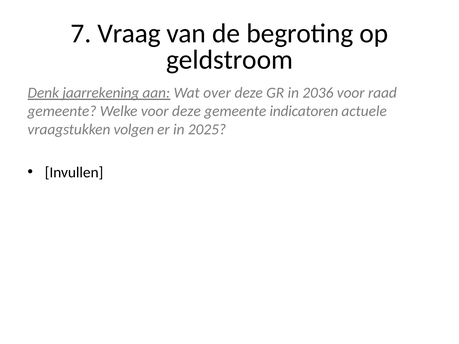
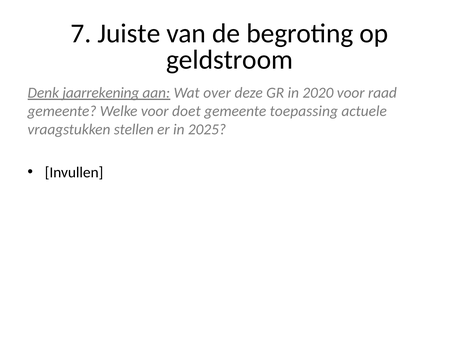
Vraag: Vraag -> Juiste (129, 33)
2036: 2036 -> 2020 (318, 93)
voor deze: deze -> doet (186, 111)
indicatoren: indicatoren -> toepassing (304, 111)
volgen: volgen -> stellen (134, 130)
